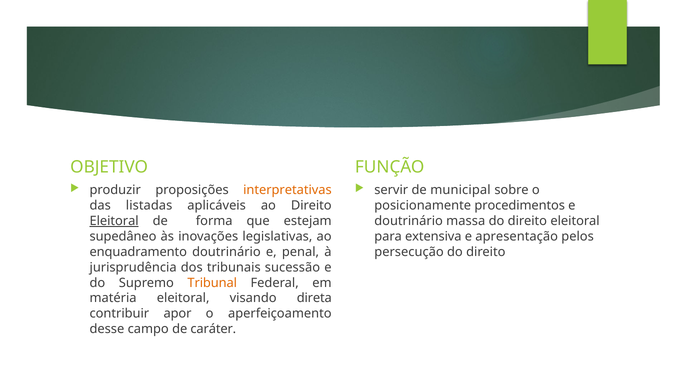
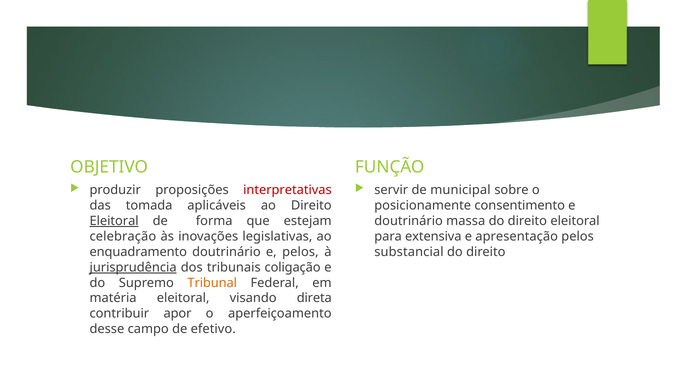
interpretativas colour: orange -> red (287, 190)
listadas: listadas -> tomada (149, 206)
procedimentos: procedimentos -> consentimento (520, 206)
supedâneo: supedâneo -> celebração (123, 237)
e penal: penal -> pelos (300, 252)
persecução: persecução -> substancial (409, 252)
jurisprudência underline: none -> present (133, 268)
sucessão: sucessão -> coligação (293, 268)
caráter: caráter -> efetivo (213, 330)
